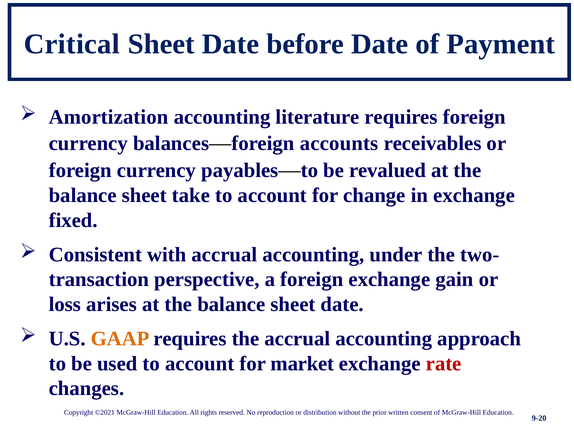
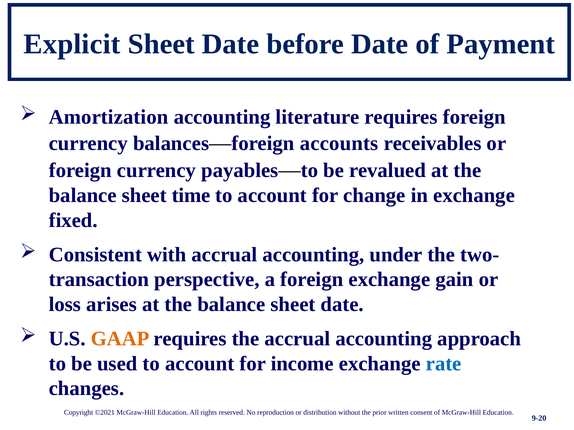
Critical: Critical -> Explicit (72, 44)
take: take -> time (191, 196)
market: market -> income (302, 364)
rate colour: red -> blue (444, 364)
